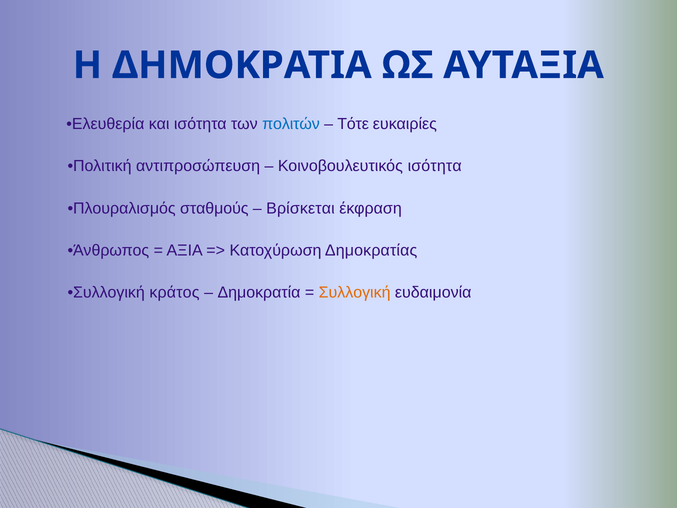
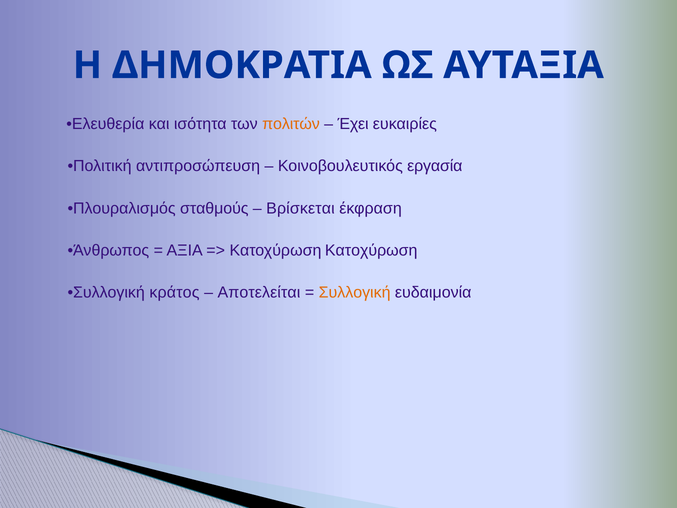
πολιτών colour: blue -> orange (291, 124)
Τότε: Τότε -> Έχει (353, 124)
Κοινοβουλευτικός ισότητα: ισότητα -> εργασία (435, 166)
Κατοχύρωση Δημοκρατίας: Δημοκρατίας -> Κατοχύρωση (371, 250)
Δημοκρατία: Δημοκρατία -> Αποτελείται (259, 293)
